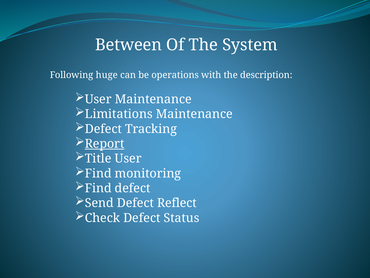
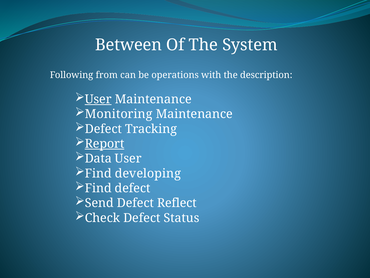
huge: huge -> from (107, 75)
User underline: none -> present (98, 99)
Limitations: Limitations -> Monitoring (119, 114)
Title: Title -> Data (98, 158)
monitoring: monitoring -> developing (148, 173)
